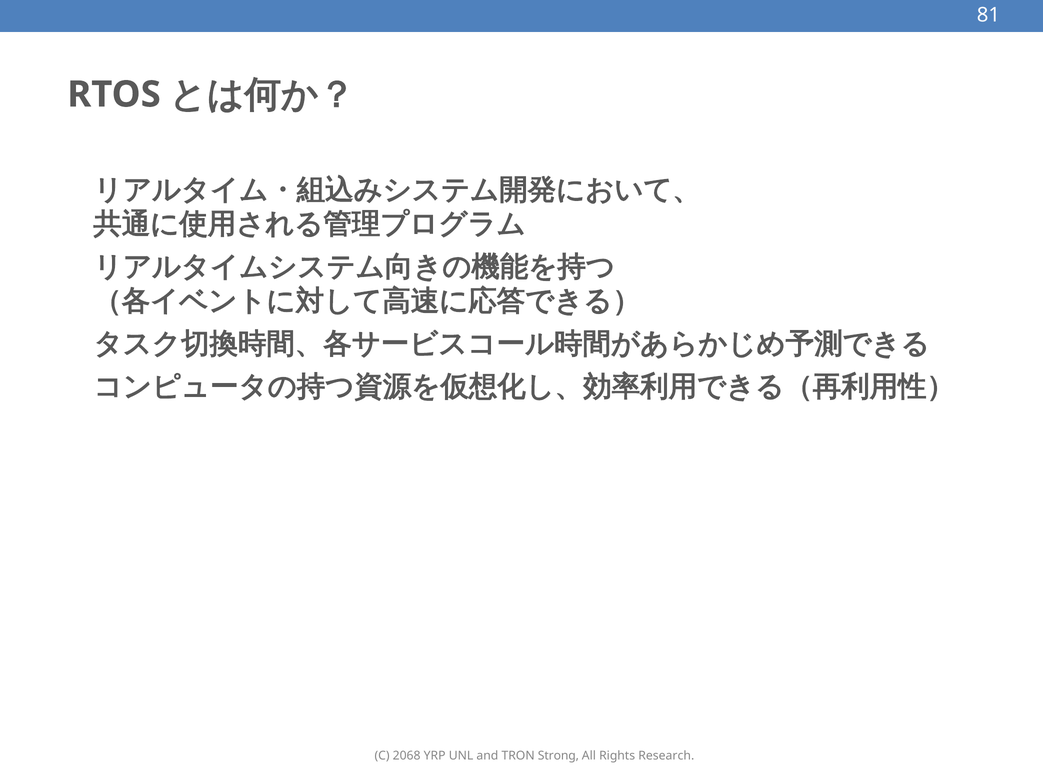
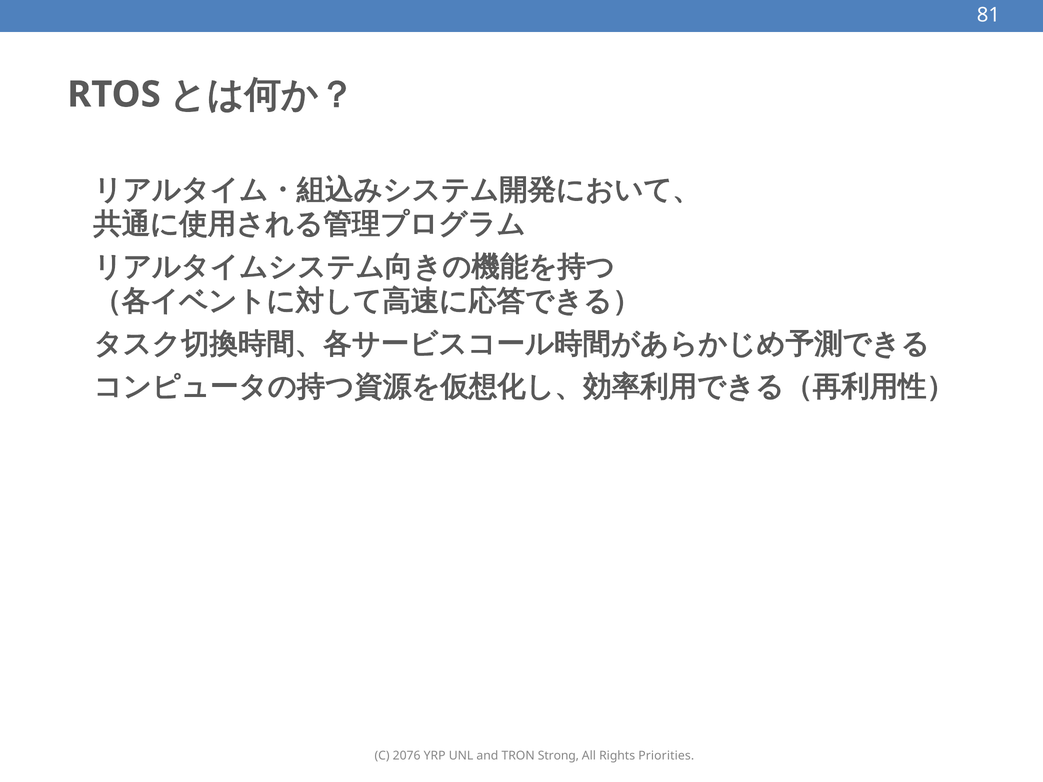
2068: 2068 -> 2076 (407, 756)
Research: Research -> Priorities (666, 756)
